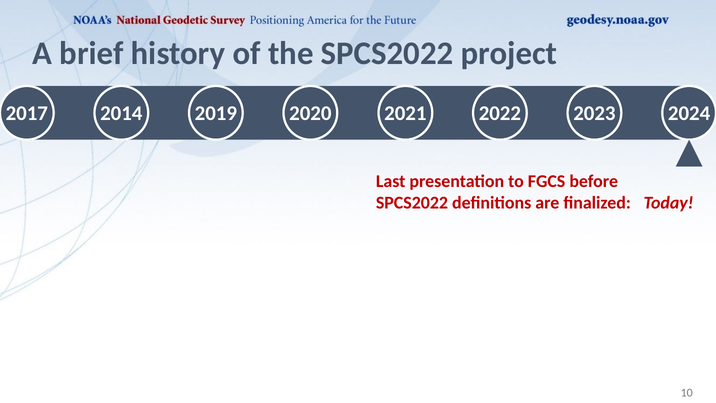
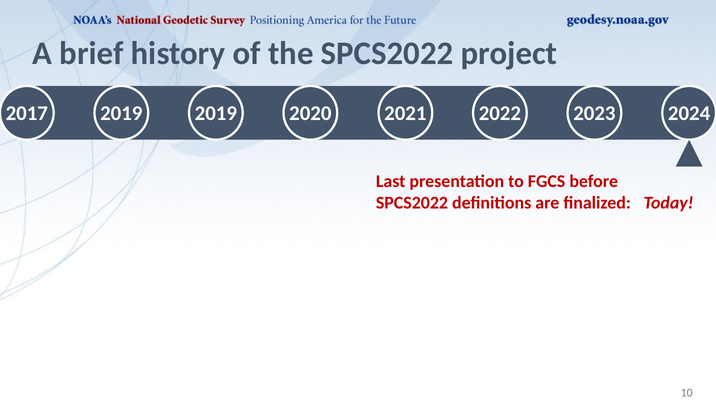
2014: 2014 -> 2019 (121, 113)
